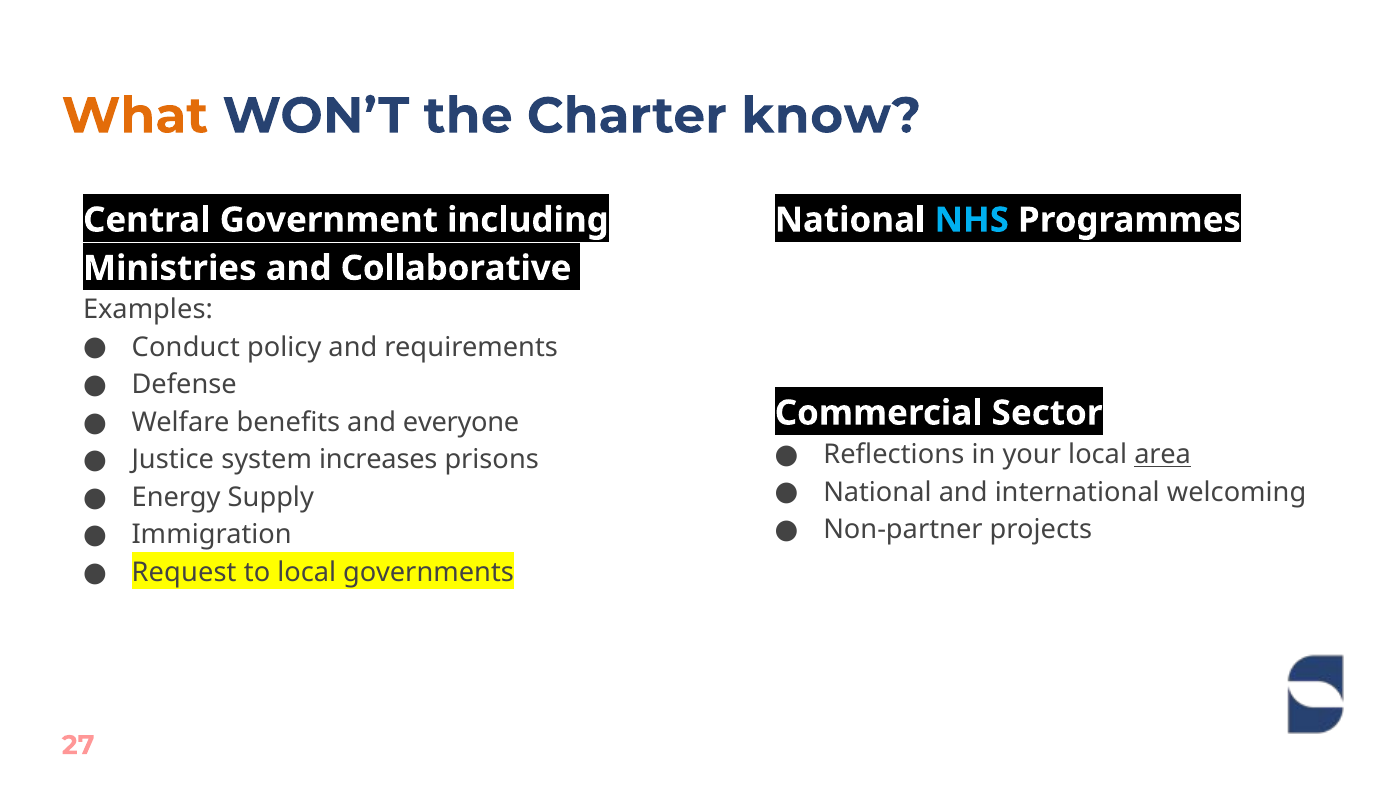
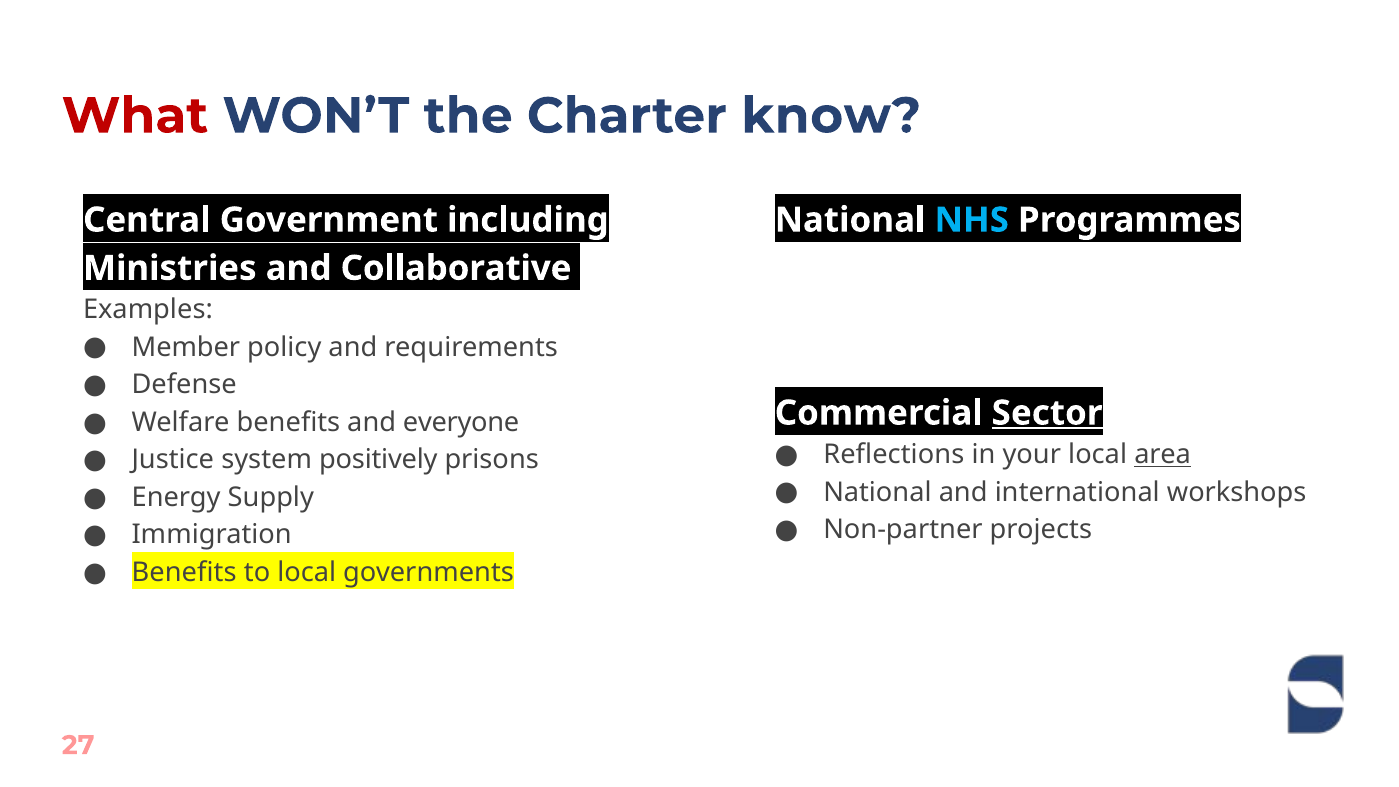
What colour: orange -> red (135, 116)
Conduct: Conduct -> Member (186, 347)
Sector underline: none -> present (1047, 413)
increases: increases -> positively (378, 460)
welcoming: welcoming -> workshops (1237, 492)
Request: Request -> Benefits (184, 572)
